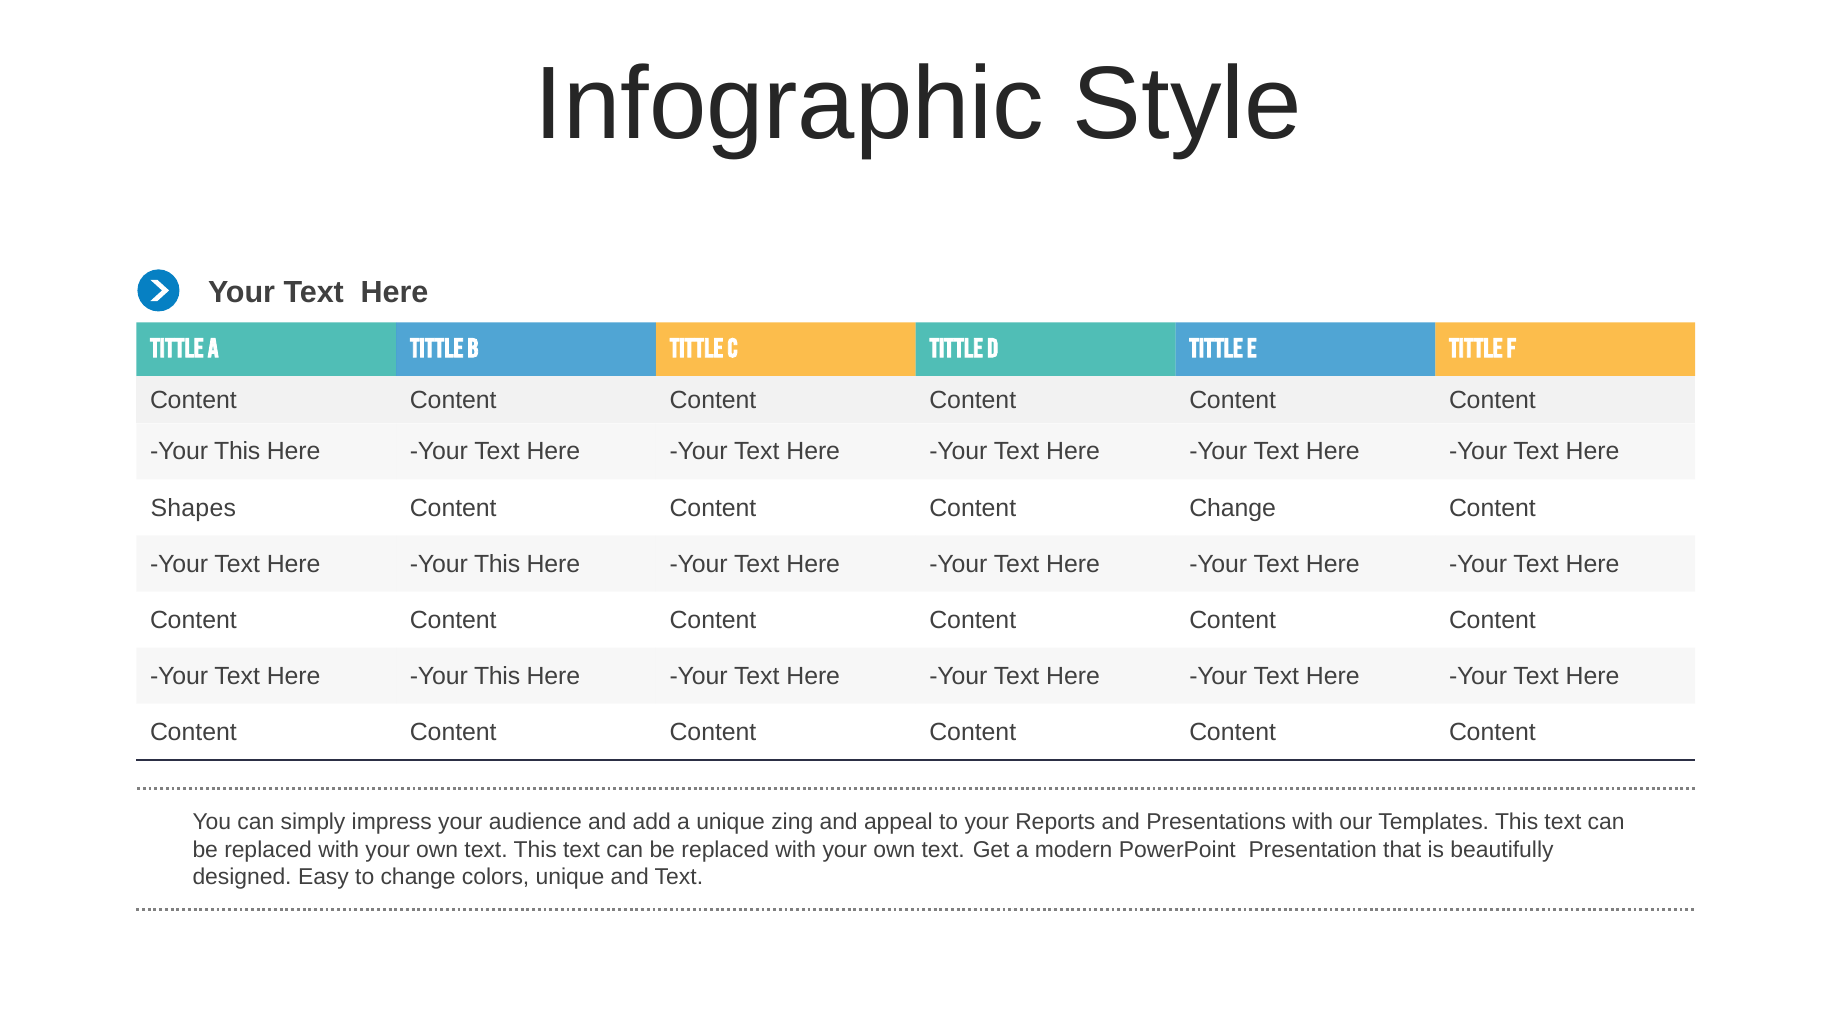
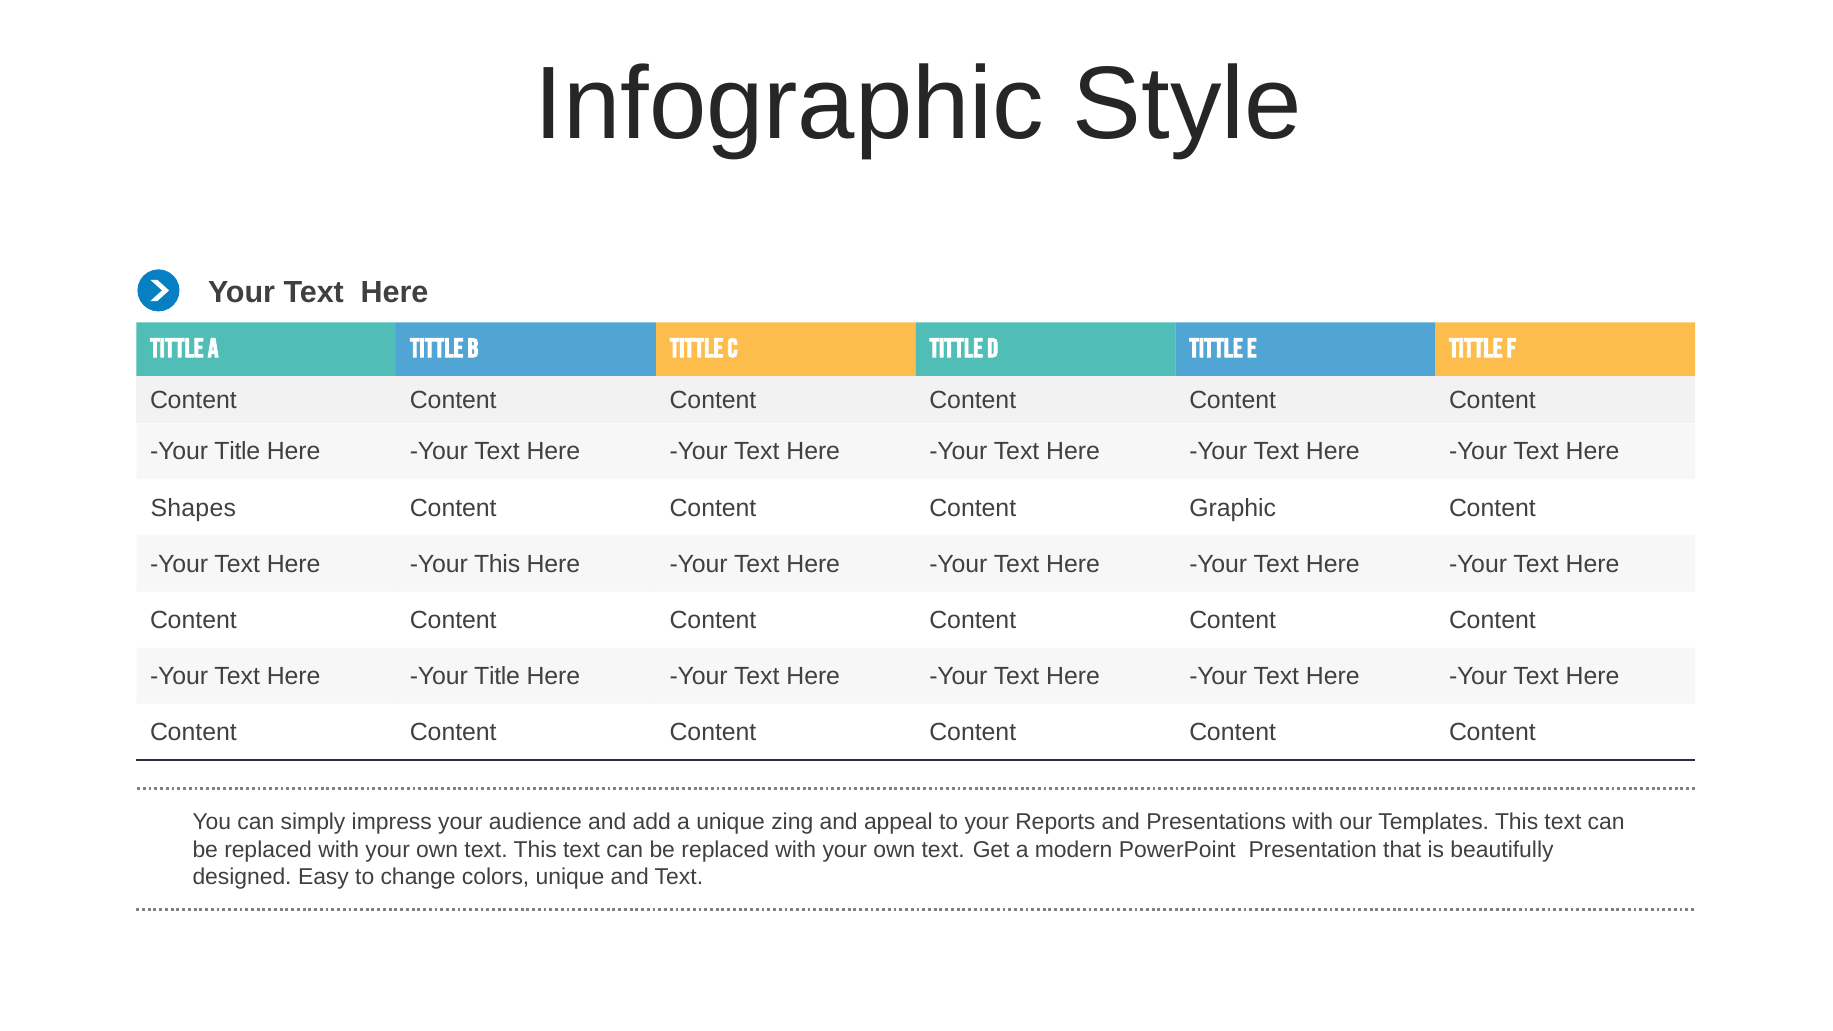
This: This -> Title (237, 452)
Content Change: Change -> Graphic (1233, 508)
This: This -> Title (497, 676)
